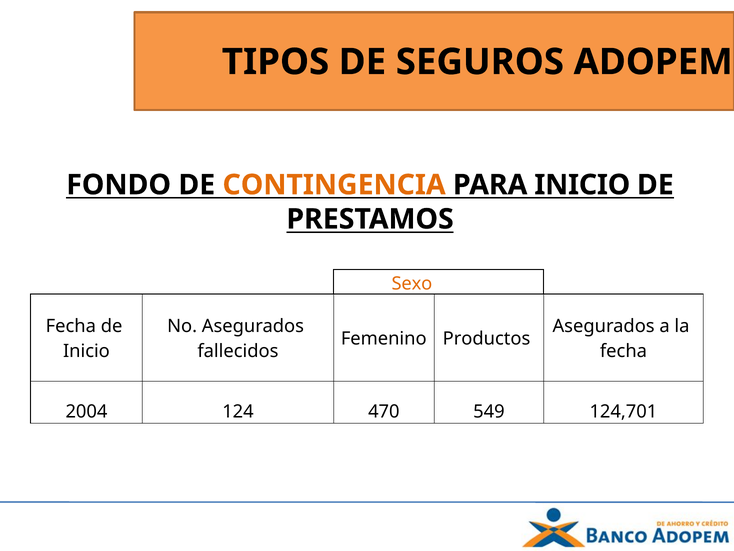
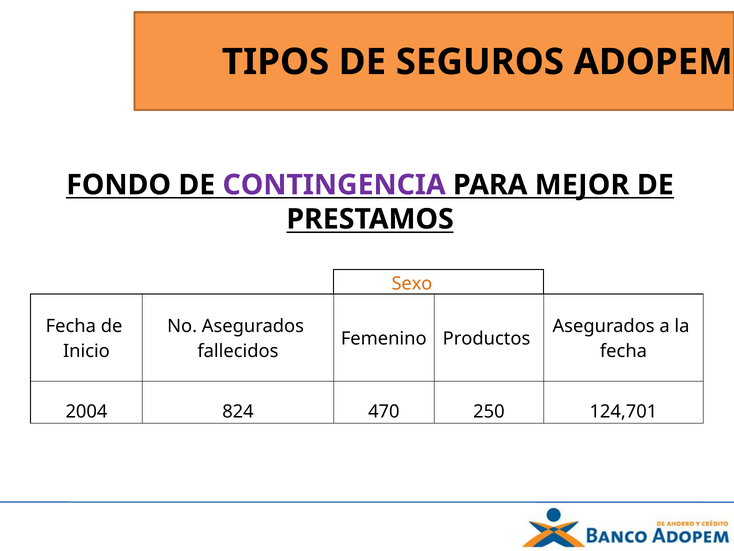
CONTINGENCIA colour: orange -> purple (334, 185)
PARA INICIO: INICIO -> MEJOR (582, 185)
124: 124 -> 824 (238, 411)
549: 549 -> 250 (489, 411)
